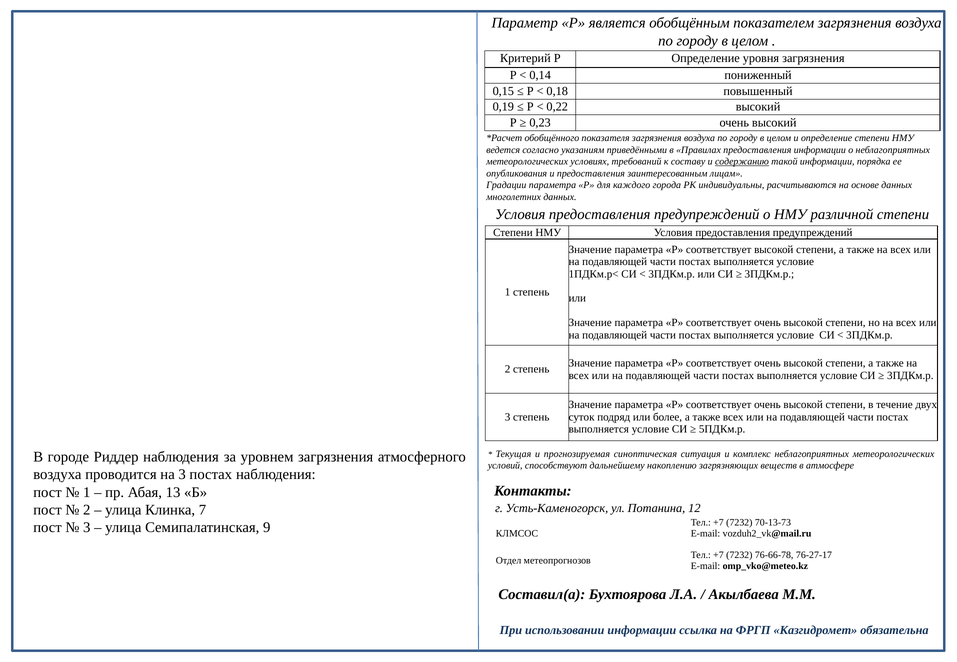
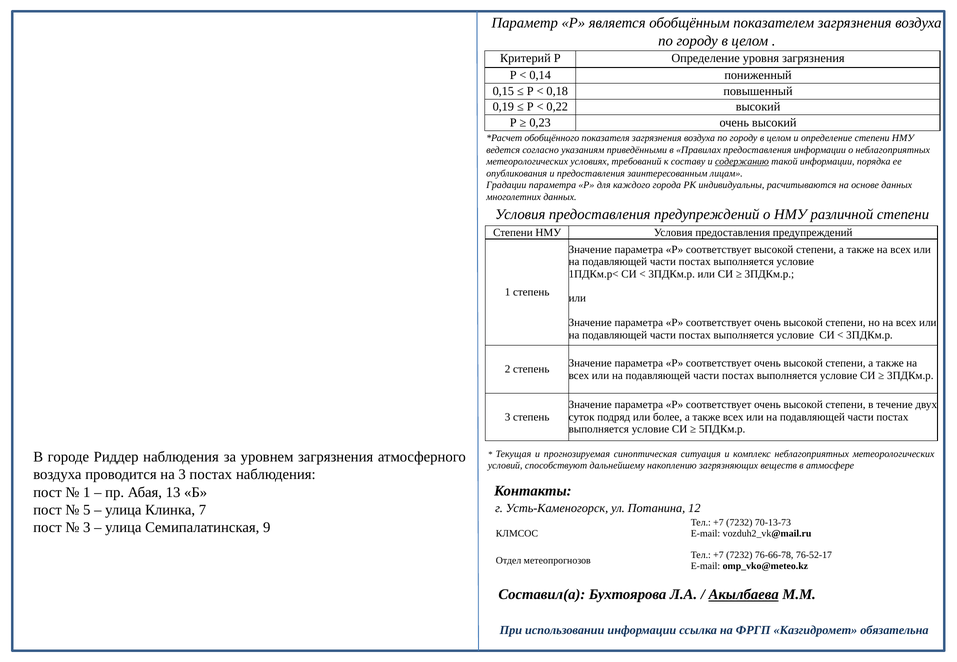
2: 2 -> 5 (87, 510)
76-27-17: 76-27-17 -> 76-52-17 (814, 556)
Акылбаева underline: none -> present (744, 595)
